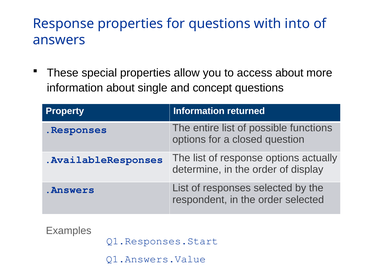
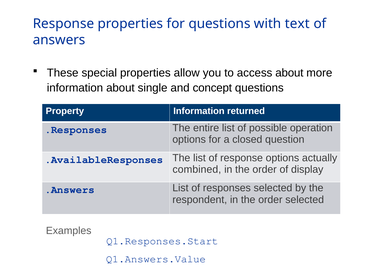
into: into -> text (297, 24)
functions: functions -> operation (311, 128)
determine: determine -> combined (197, 169)
